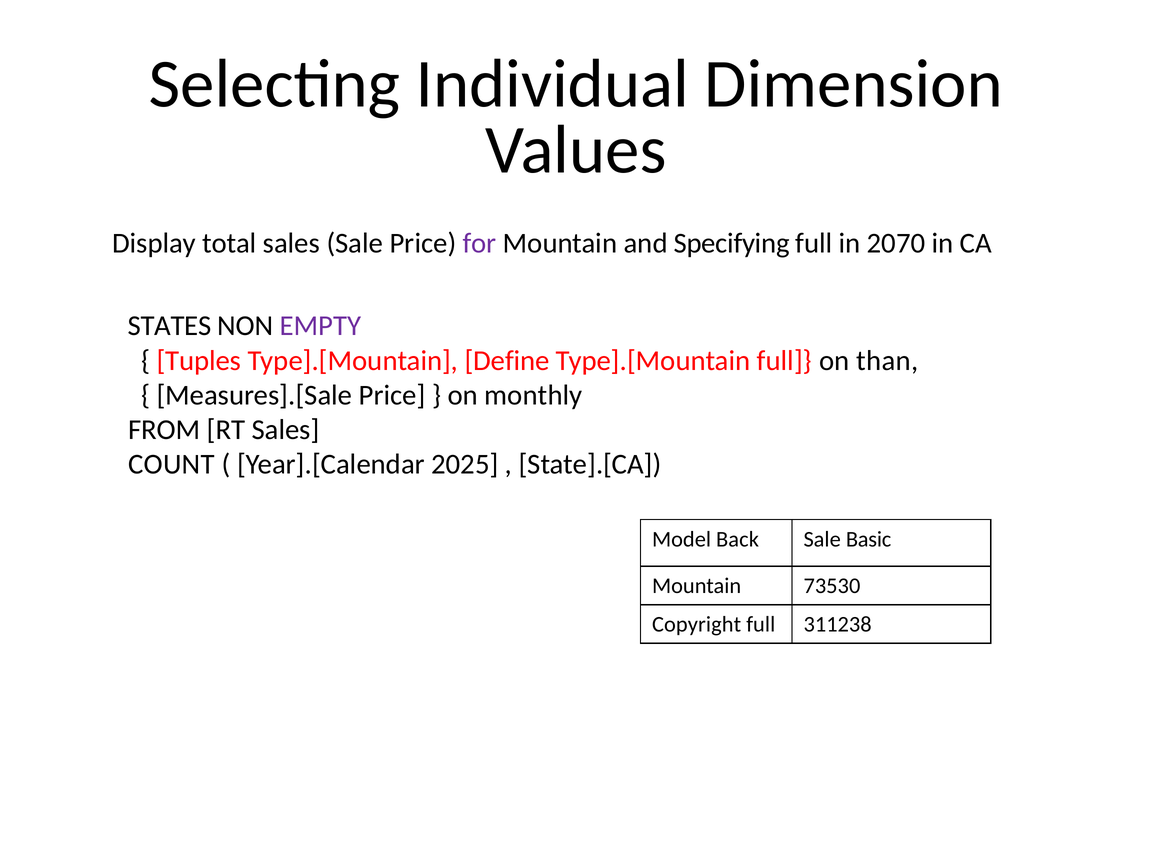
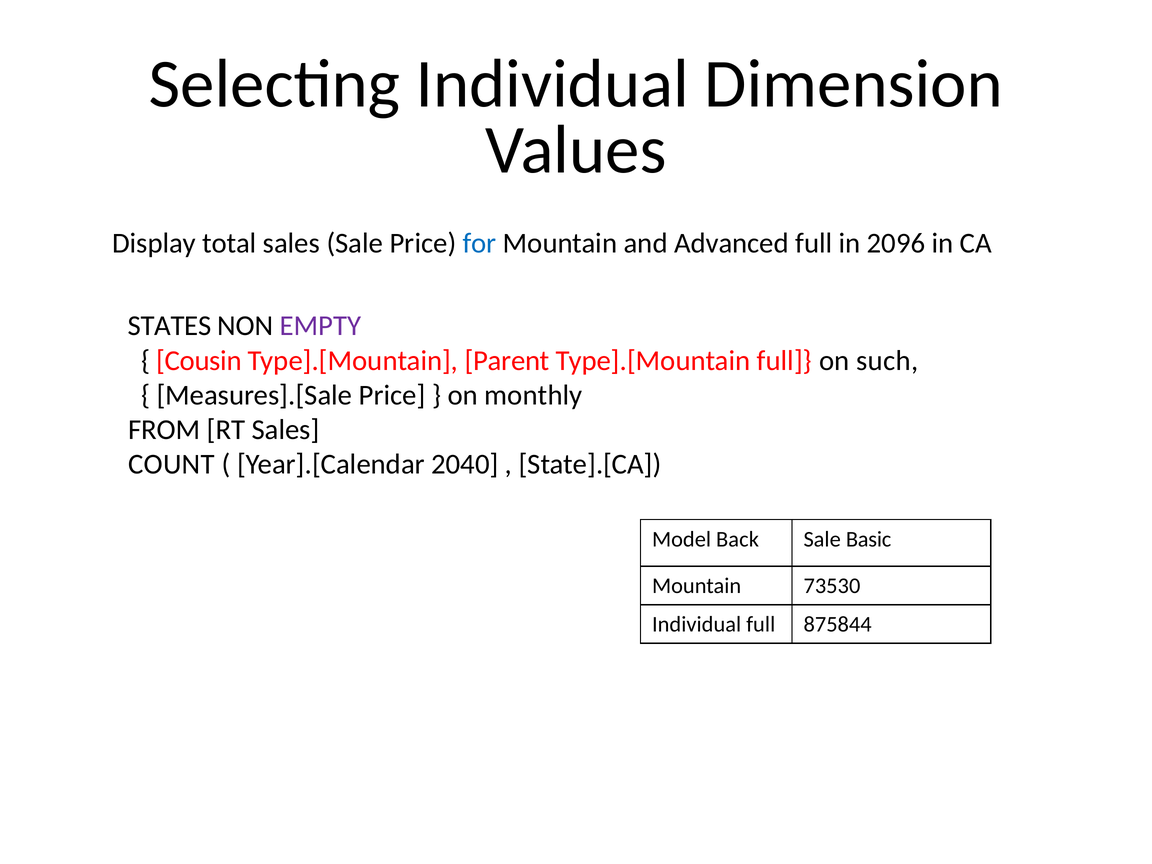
for colour: purple -> blue (480, 243)
Specifying: Specifying -> Advanced (732, 243)
2070: 2070 -> 2096 (896, 243)
Tuples: Tuples -> Cousin (199, 361)
Define: Define -> Parent (507, 361)
than: than -> such (887, 361)
2025: 2025 -> 2040 (465, 464)
Copyright: Copyright -> Individual (697, 624)
311238: 311238 -> 875844 (838, 624)
